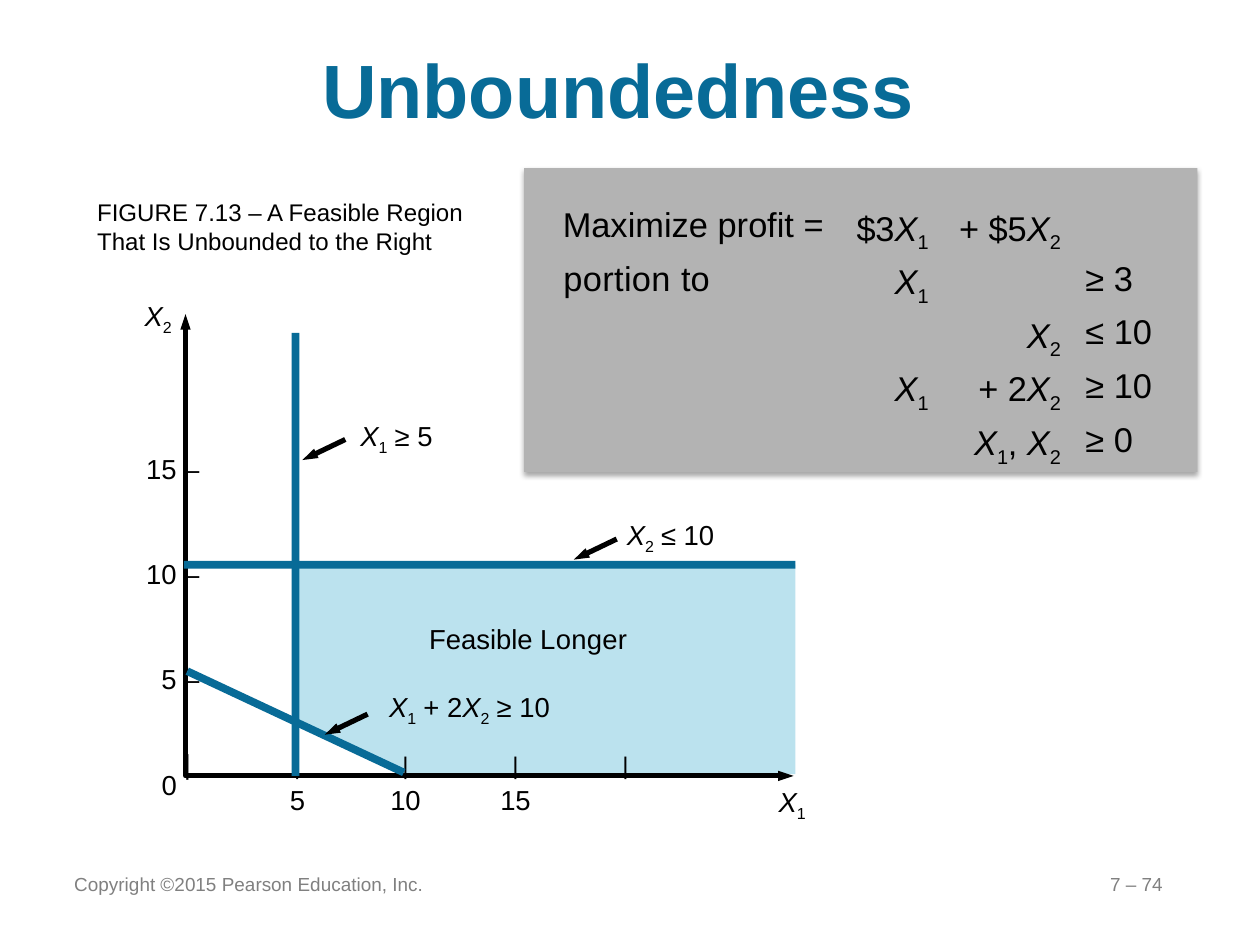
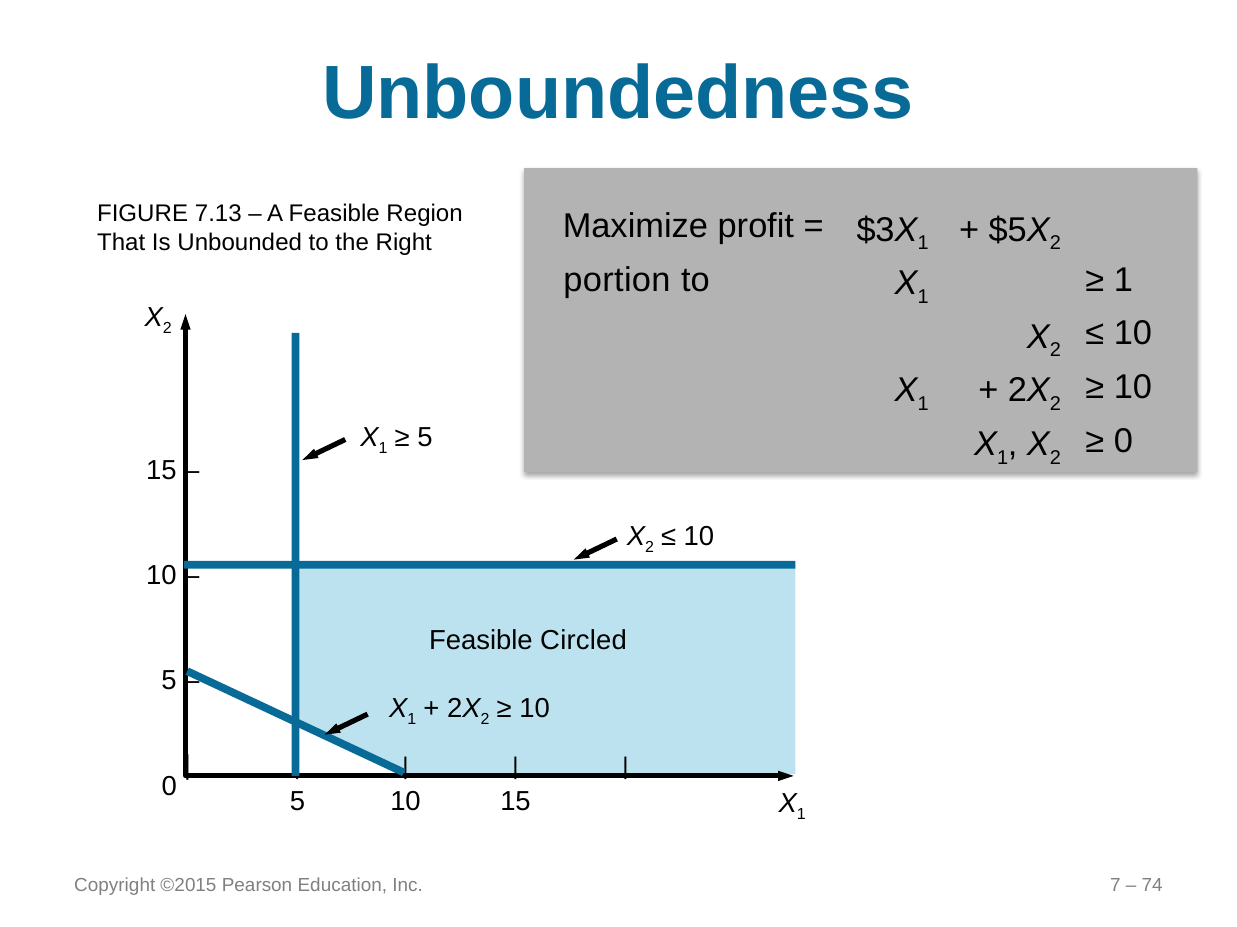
3: 3 -> 1 (1123, 280)
Longer: Longer -> Circled (584, 641)
